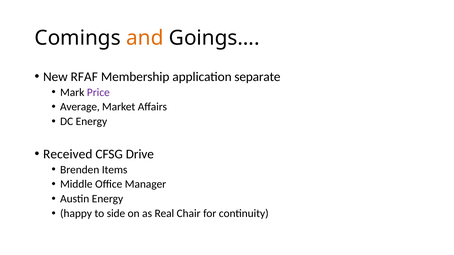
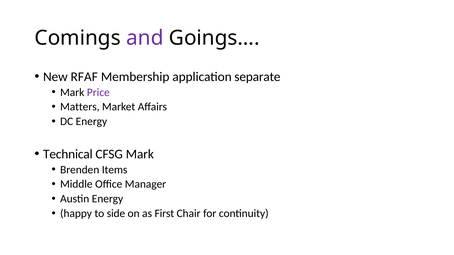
and colour: orange -> purple (145, 38)
Average: Average -> Matters (80, 107)
Received: Received -> Technical (68, 154)
CFSG Drive: Drive -> Mark (140, 154)
Real: Real -> First (164, 214)
